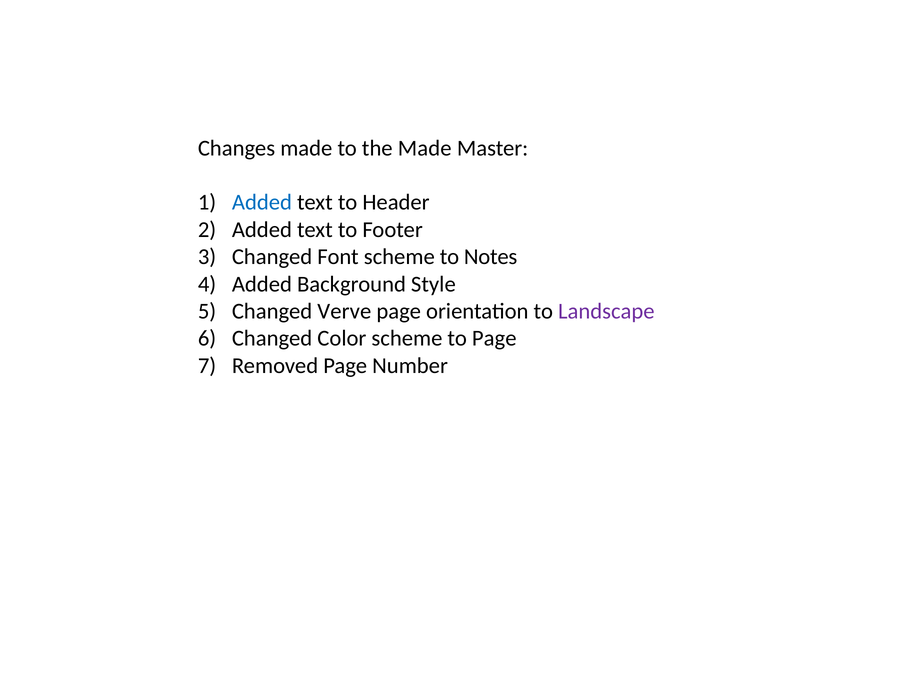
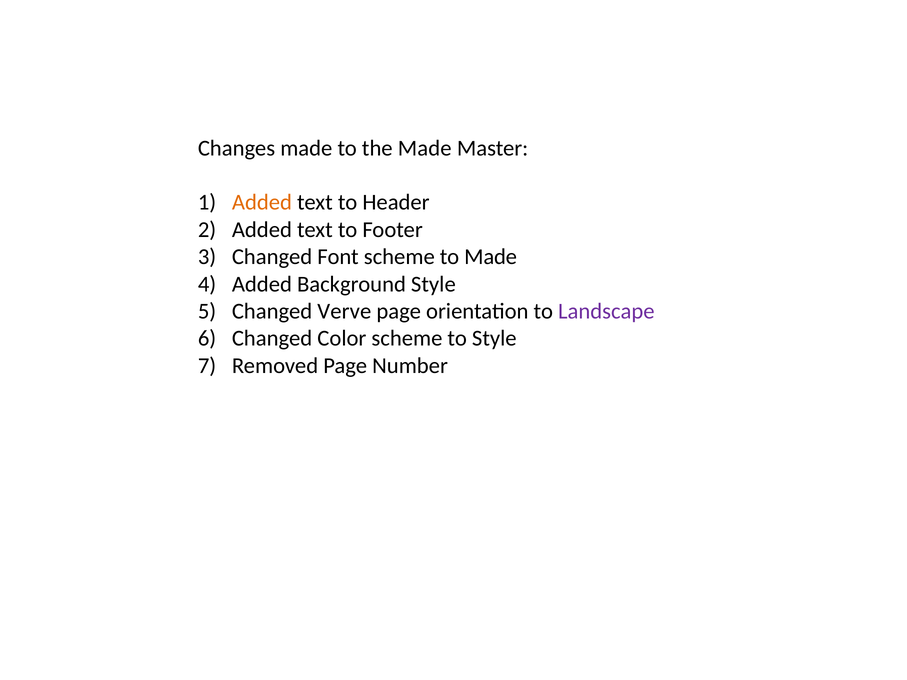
Added colour: blue -> orange (262, 203)
to Notes: Notes -> Made (491, 257)
to Page: Page -> Style (494, 339)
